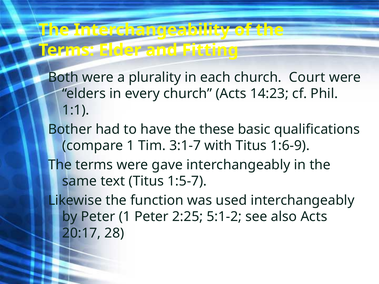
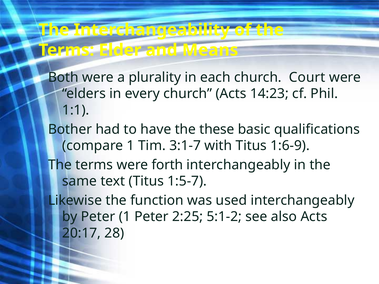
Fitting: Fitting -> Means (210, 50)
gave: gave -> forth (167, 165)
